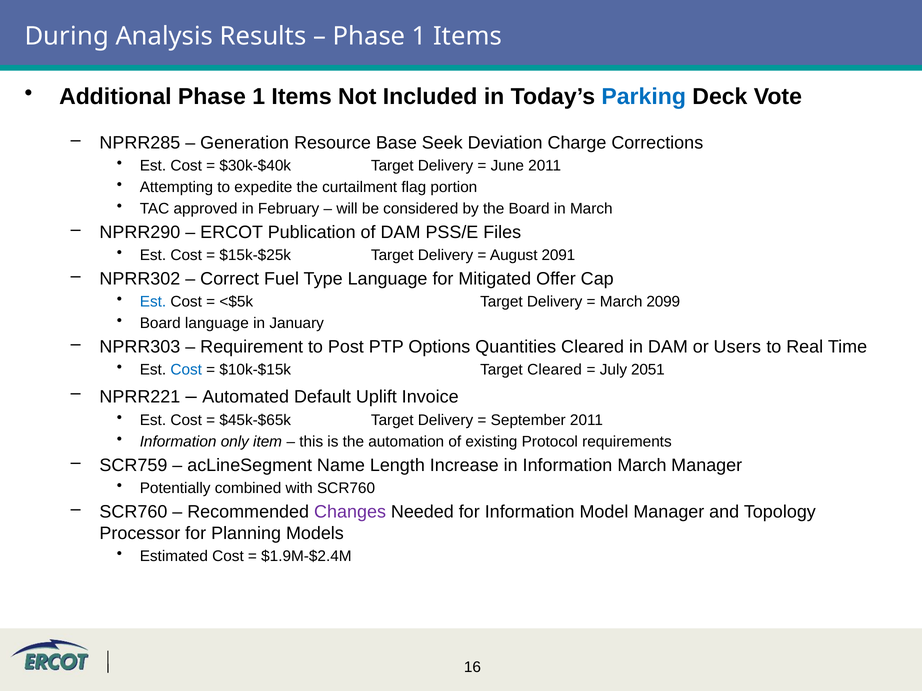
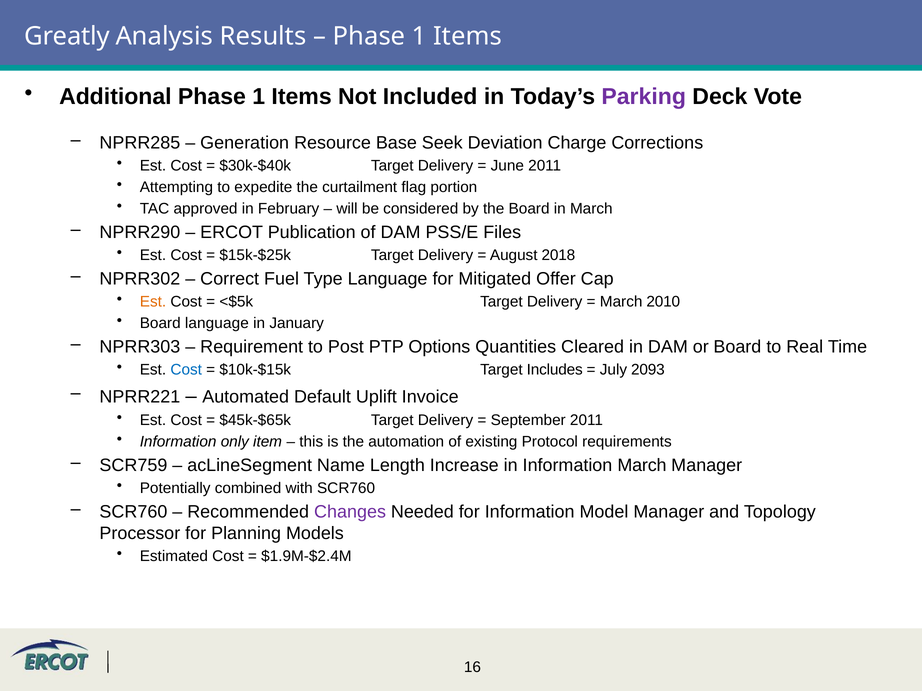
During: During -> Greatly (67, 36)
Parking colour: blue -> purple (644, 97)
2091: 2091 -> 2018 (558, 255)
Est colour: blue -> orange (153, 302)
2099: 2099 -> 2010 (663, 302)
or Users: Users -> Board (737, 347)
Target Cleared: Cleared -> Includes (555, 370)
2051: 2051 -> 2093 (648, 370)
